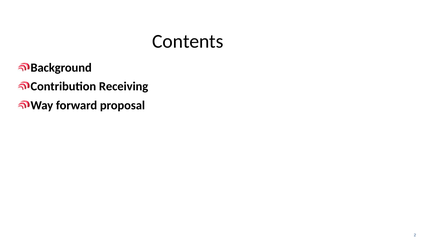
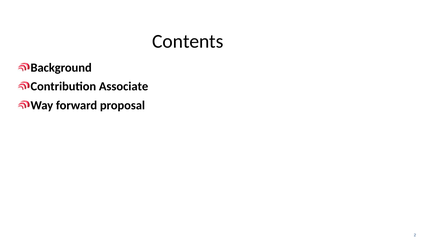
Receiving: Receiving -> Associate (124, 87)
